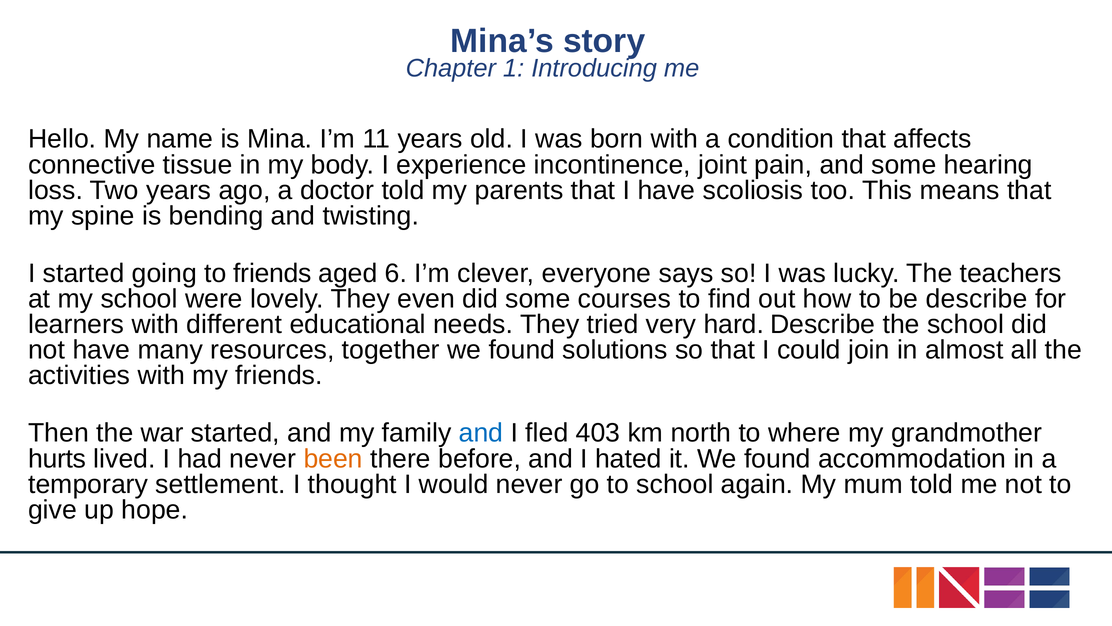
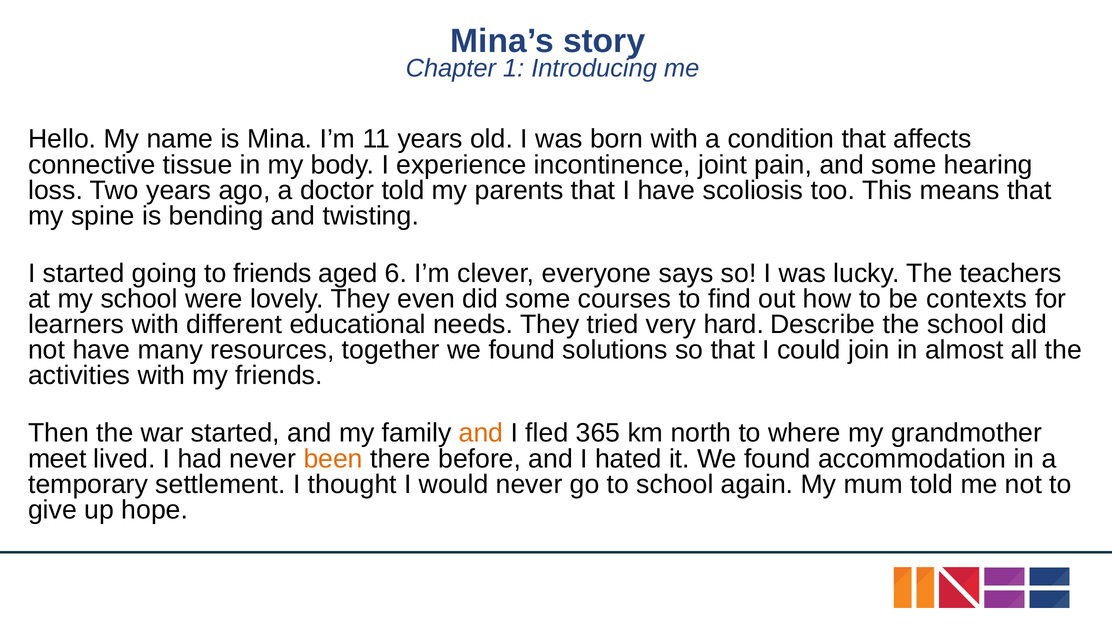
be describe: describe -> contexts (977, 299)
and colour: blue -> orange (481, 433)
403: 403 -> 365 (598, 433)
hurts: hurts -> meet (57, 458)
